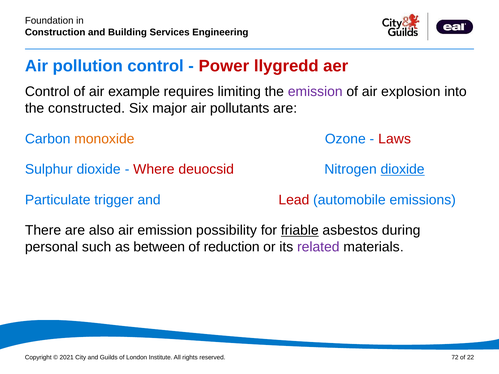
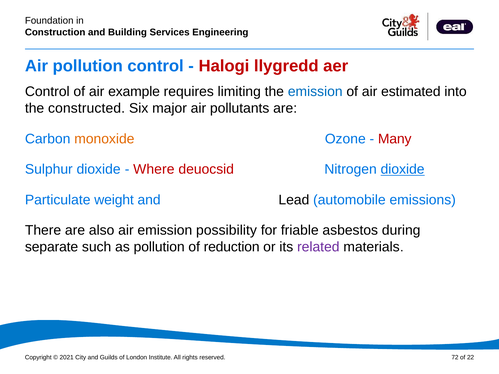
Power: Power -> Halogi (224, 66)
emission colour: purple -> blue (315, 92)
explosion: explosion -> estimated (411, 92)
Laws: Laws -> Many (395, 139)
trigger: trigger -> weight (114, 200)
Lead colour: red -> black (294, 200)
friable underline: present -> none (300, 230)
personal: personal -> separate (52, 247)
as between: between -> pollution (159, 247)
